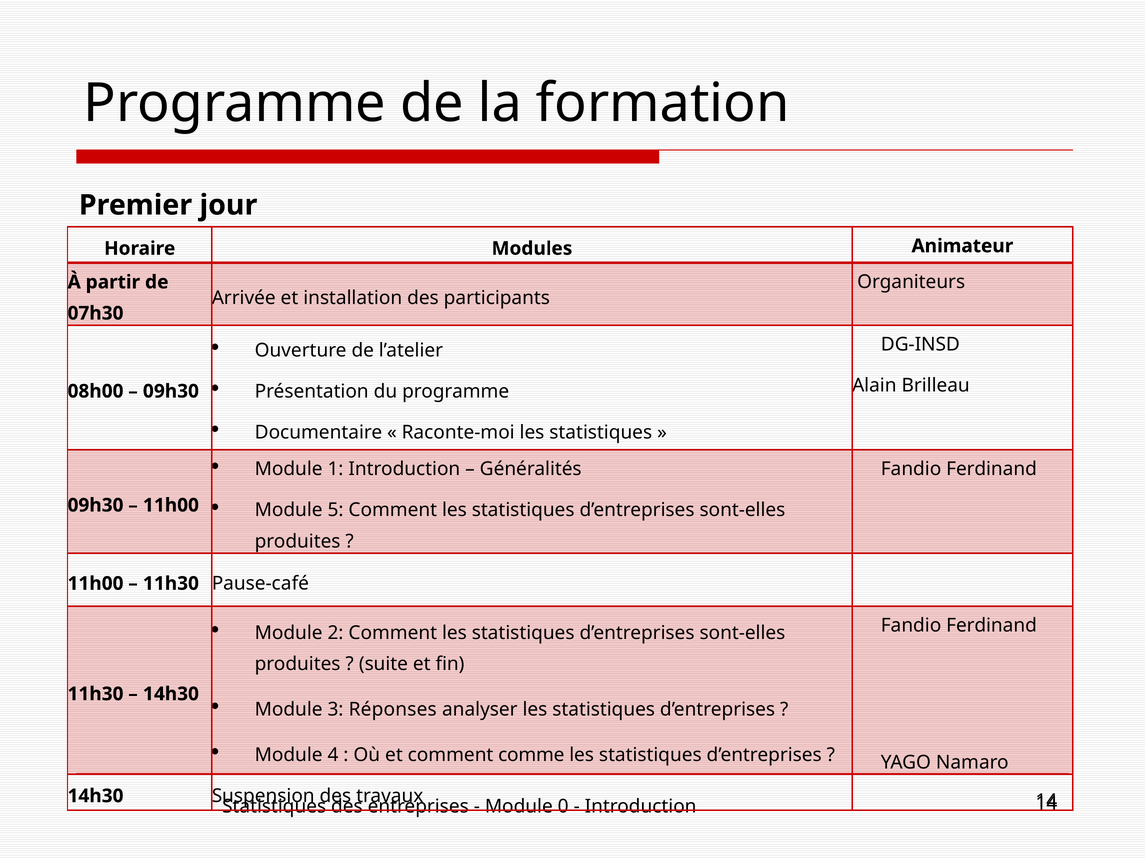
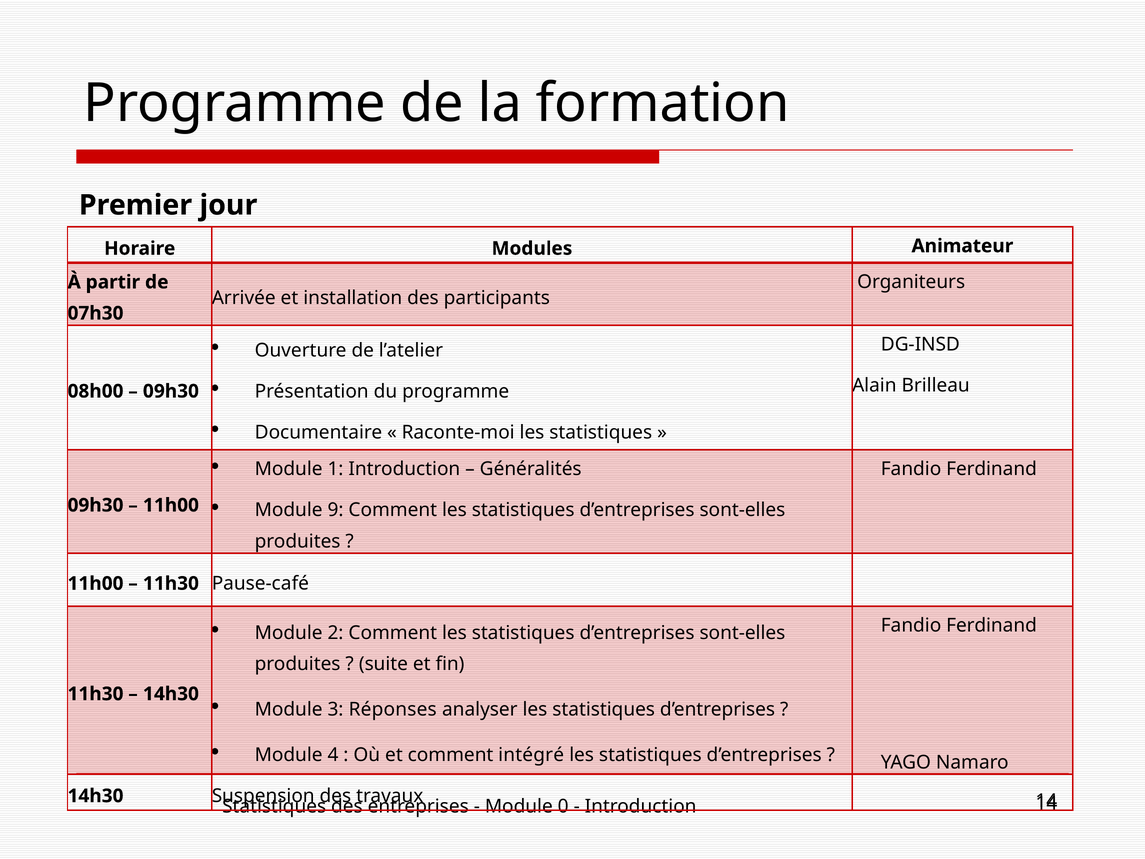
5: 5 -> 9 (336, 510)
comme: comme -> intégré (531, 755)
